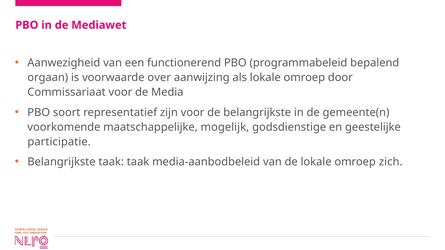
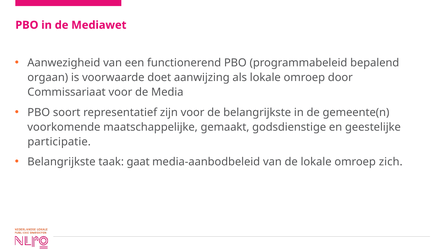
over: over -> doet (159, 78)
mogelijk: mogelijk -> gemaakt (225, 127)
taak taak: taak -> gaat (138, 162)
